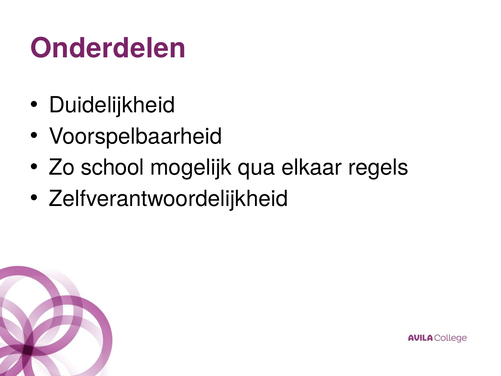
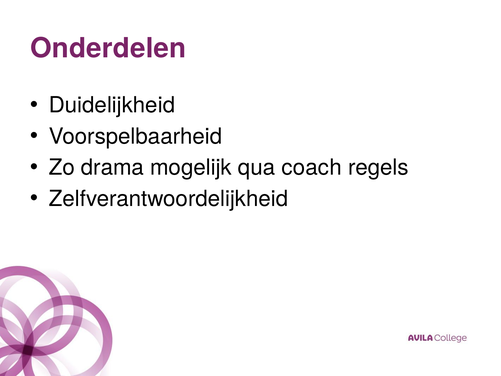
school: school -> drama (112, 167)
elkaar: elkaar -> coach (312, 167)
